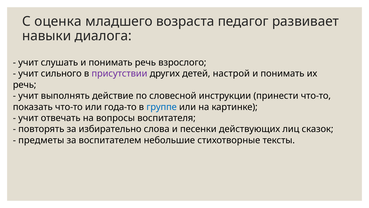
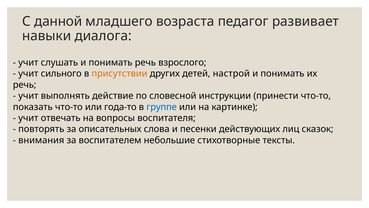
оценка: оценка -> данной (58, 21)
присутствии colour: purple -> orange (119, 74)
избирательно: избирательно -> описательных (110, 129)
предметы: предметы -> внимания (41, 140)
